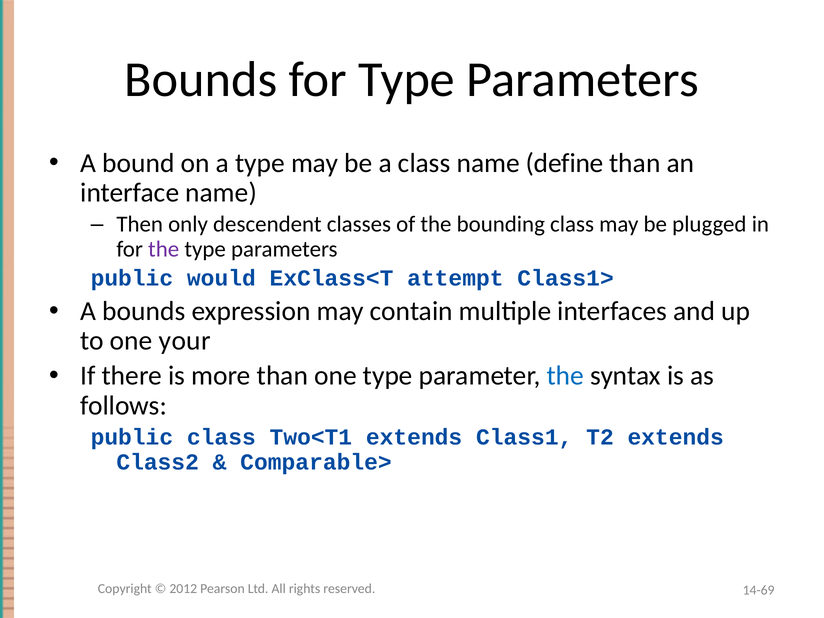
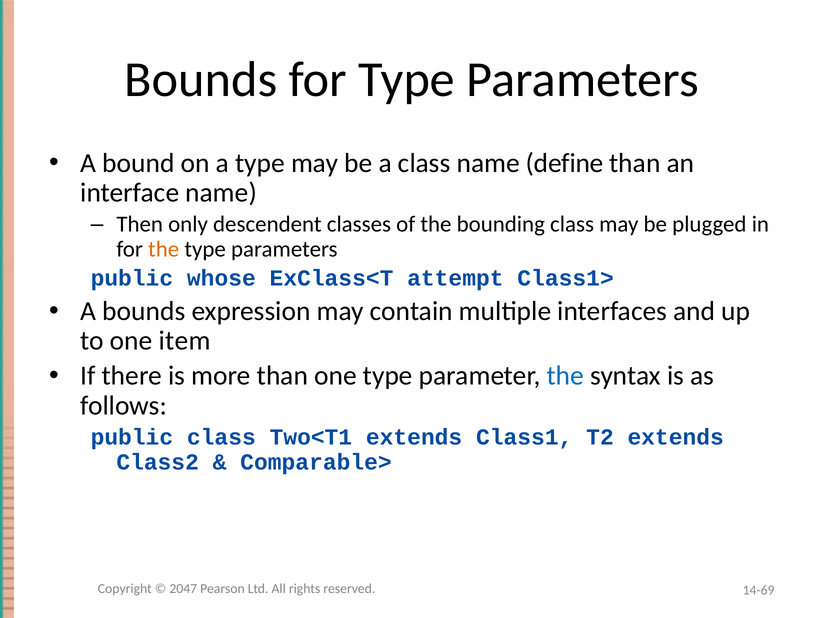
the colour: purple -> orange (164, 249)
would: would -> whose (221, 278)
your: your -> item (185, 341)
2012: 2012 -> 2047 (183, 589)
